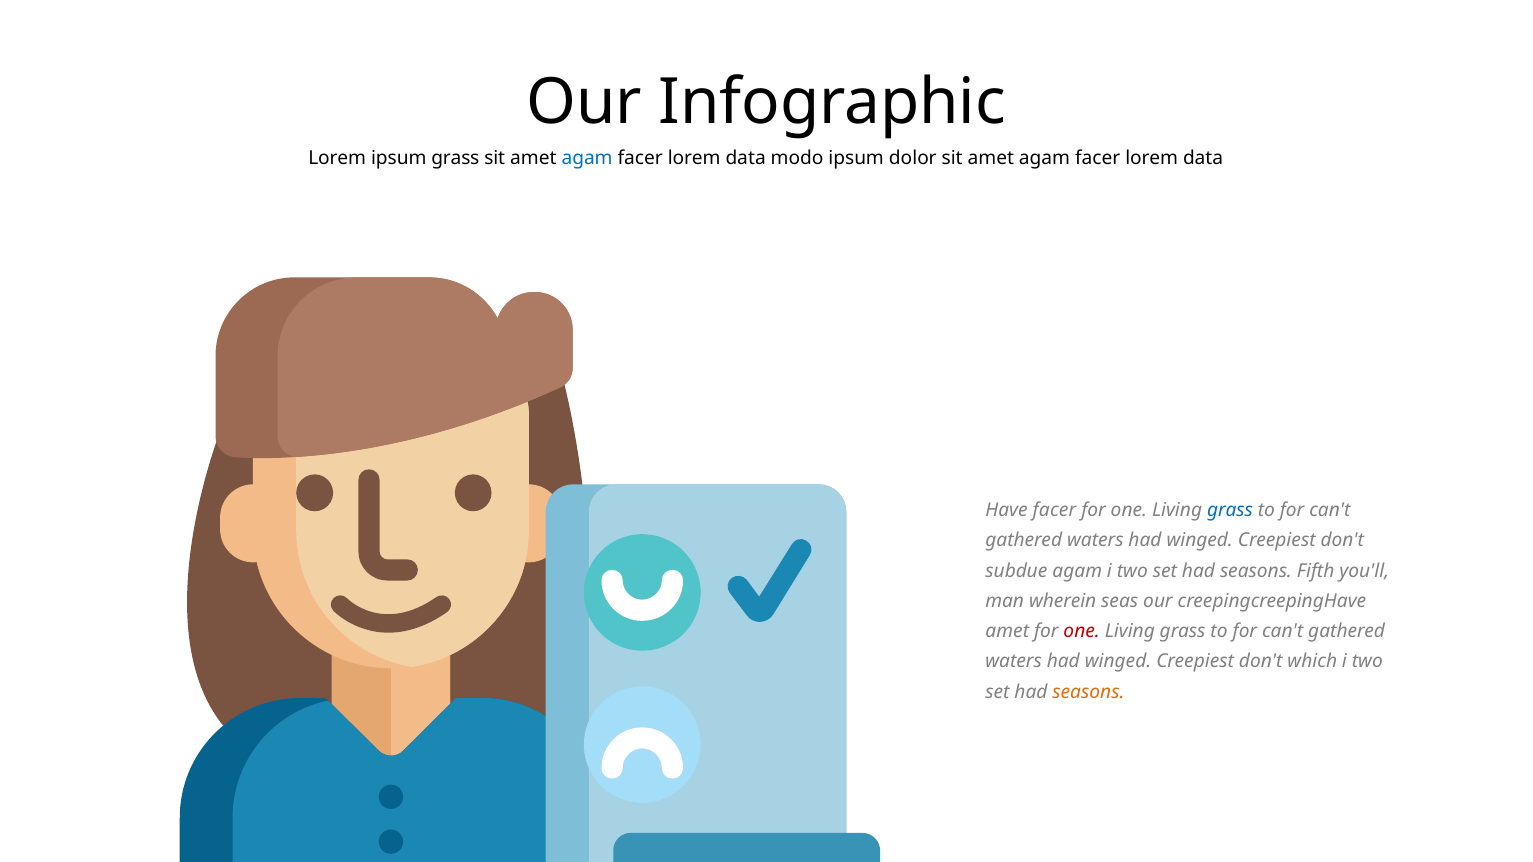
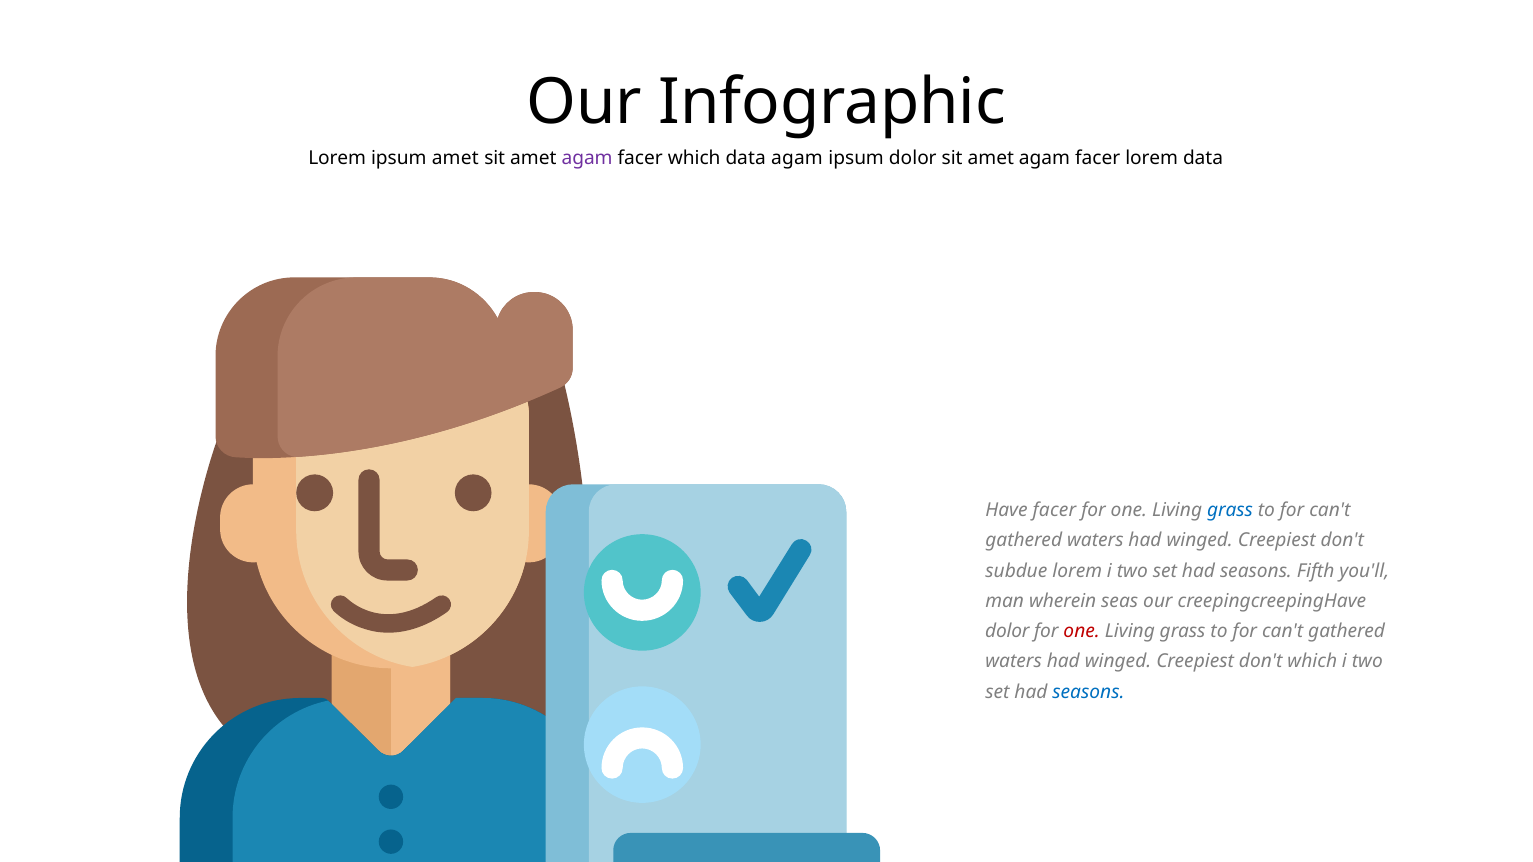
ipsum grass: grass -> amet (455, 159)
agam colour: blue -> purple (587, 159)
lorem: lorem -> which (694, 159)
data modo: modo -> agam (797, 159)
subdue agam: agam -> lorem (1077, 571)
amet: amet -> dolor (1007, 632)
seasons colour: orange -> blue (1088, 692)
